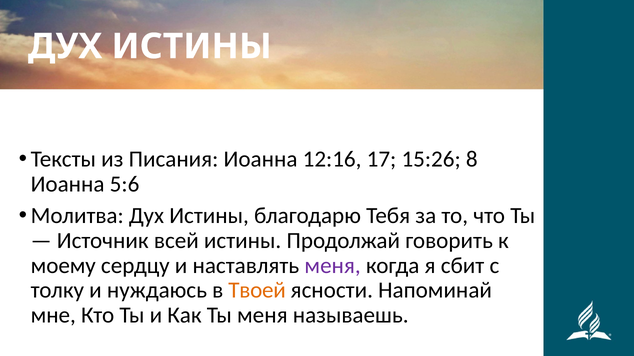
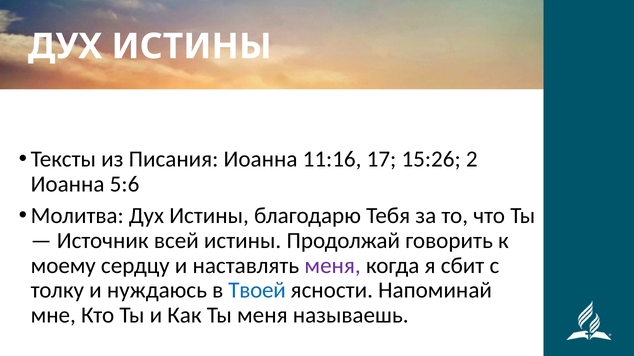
12:16: 12:16 -> 11:16 (332, 159)
8: 8 -> 2 (472, 159)
Твоей colour: orange -> blue (257, 291)
